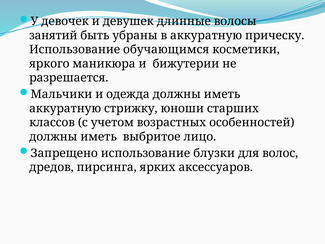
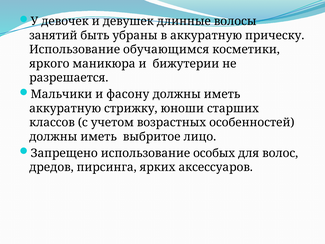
одежда: одежда -> фасону (128, 94)
блузки: блузки -> особых (214, 153)
